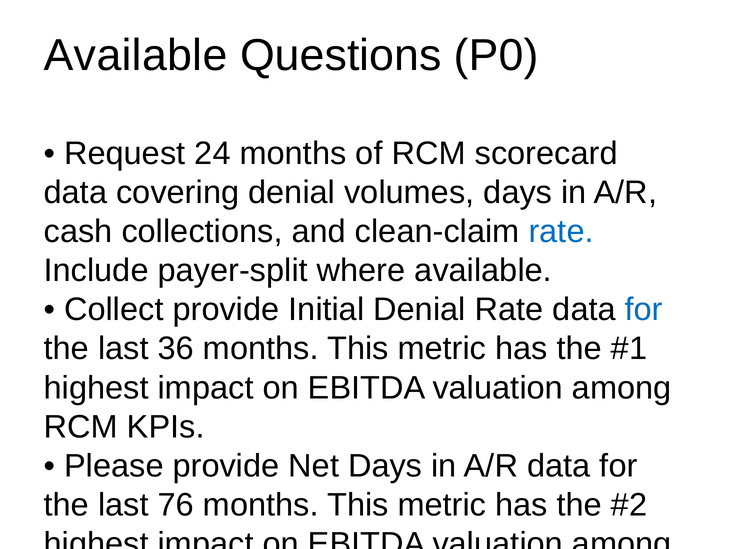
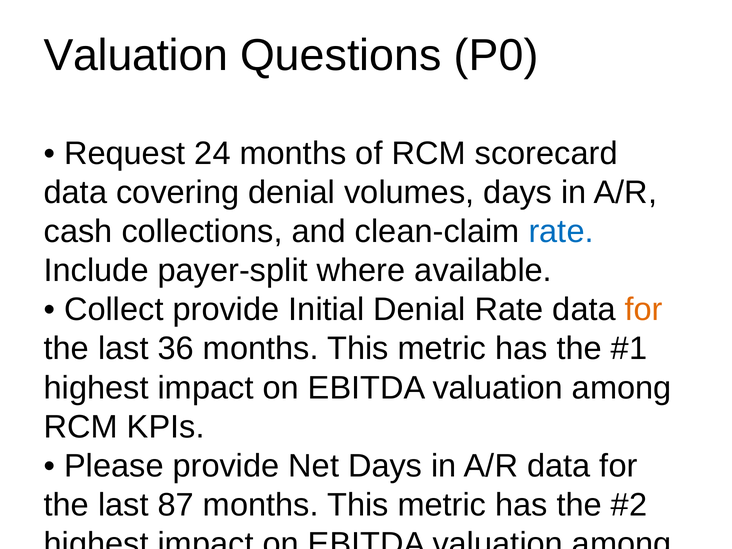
Available: Available -> Valuation (136, 56)
for colour: blue -> orange (644, 310)
76: 76 -> 87 (176, 505)
